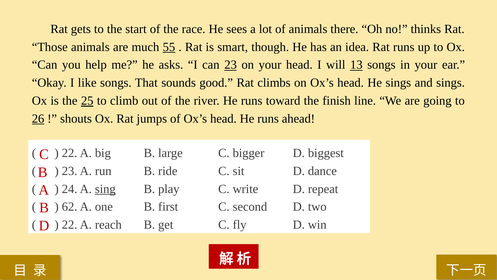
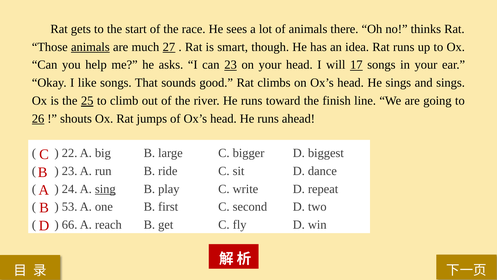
animals underline: none -> present (90, 47)
55: 55 -> 27 (169, 47)
13: 13 -> 17 (356, 65)
62: 62 -> 53 (70, 206)
22: 22 -> 66 (70, 224)
